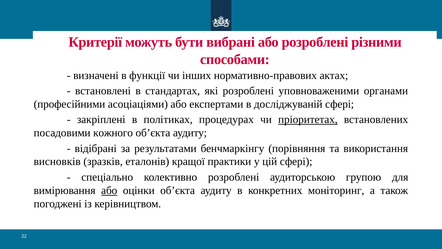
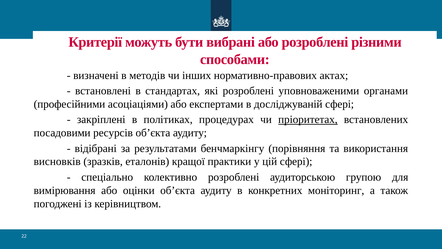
функції: функції -> методів (147, 75)
кожного: кожного -> ресурсів (113, 133)
або underline: present -> none (109, 190)
